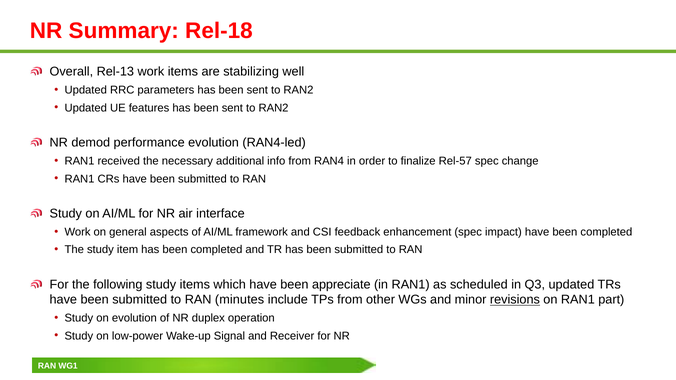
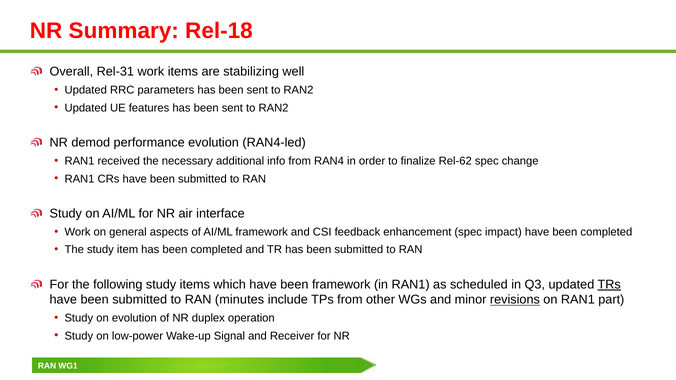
Rel-13: Rel-13 -> Rel-31 (115, 72)
Rel-57: Rel-57 -> Rel-62 (455, 161)
appreciate: appreciate -> framework (341, 285)
TRs underline: none -> present (609, 285)
